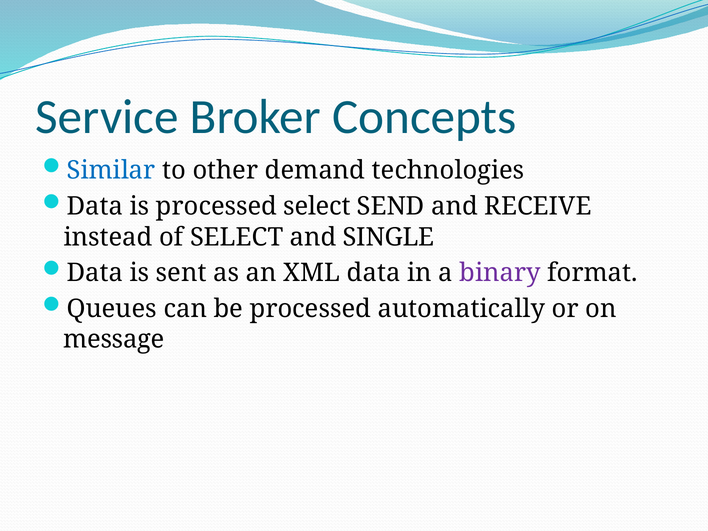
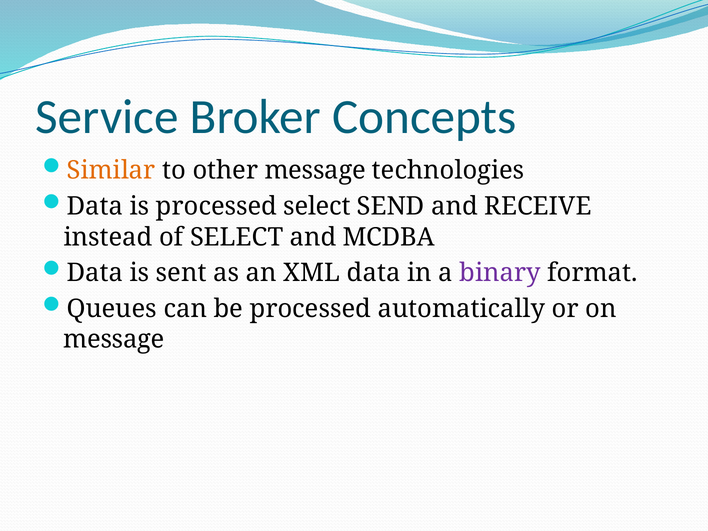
Similar colour: blue -> orange (111, 171)
other demand: demand -> message (315, 171)
SINGLE: SINGLE -> MCDBA (389, 237)
